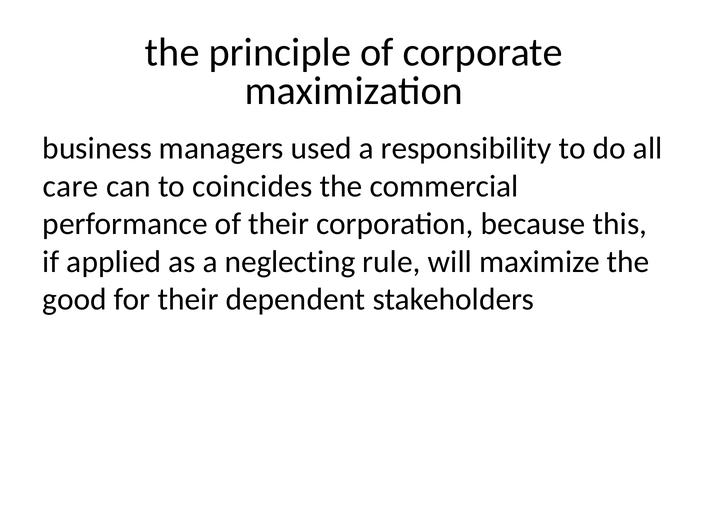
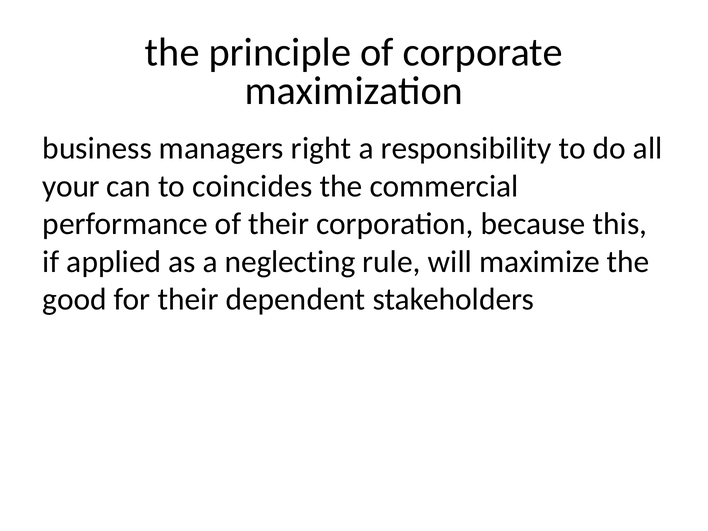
used: used -> right (321, 149)
care: care -> your (71, 186)
